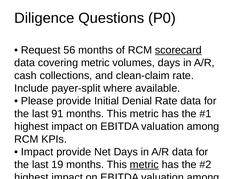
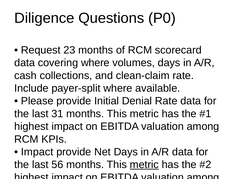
56: 56 -> 23 (69, 50)
scorecard underline: present -> none (178, 50)
covering metric: metric -> where (95, 63)
91: 91 -> 31 (57, 114)
19: 19 -> 56 (57, 165)
